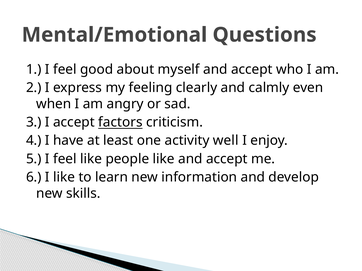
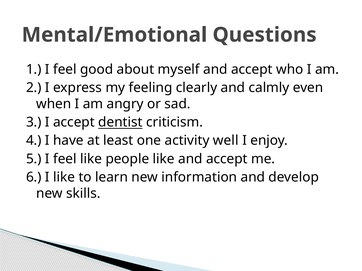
factors: factors -> dentist (120, 122)
